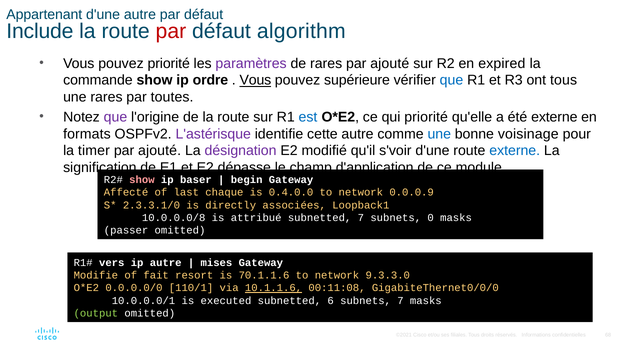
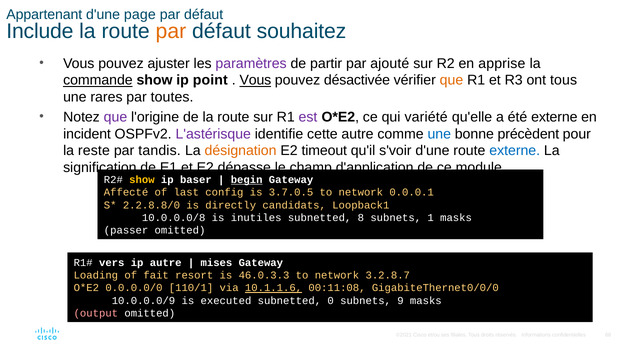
d'une autre: autre -> page (140, 15)
par colour: red -> orange (171, 31)
algorithm: algorithm -> souhaitez (302, 31)
pouvez priorité: priorité -> ajuster (169, 63)
de rares: rares -> partir (326, 63)
expired: expired -> apprise (502, 63)
commande underline: none -> present (98, 80)
ordre: ordre -> point (210, 80)
supérieure: supérieure -> désactivée (357, 80)
que colour: blue -> orange (451, 80)
est colour: blue -> purple (308, 117)
qui priorité: priorité -> variété (426, 117)
formats: formats -> incident (87, 134)
voisinage: voisinage -> précèdent (528, 134)
timer: timer -> reste (94, 151)
ajouté: ajouté -> tandis (160, 151)
désignation colour: purple -> orange (241, 151)
modifié: modifié -> timeout (324, 151)
show colour: pink -> yellow (142, 180)
begin underline: none -> present (247, 180)
chaque: chaque -> config (224, 193)
0.4.0.0: 0.4.0.0 -> 3.7.0.5 (291, 193)
0.0.0.9: 0.0.0.9 -> 0.0.0.1 (412, 193)
2.3.3.1/0: 2.3.3.1/0 -> 2.2.8.8/0 (151, 205)
associées: associées -> candidats (294, 205)
attribué: attribué -> inutiles (256, 218)
subnetted 7: 7 -> 8 (361, 218)
0: 0 -> 1 (431, 218)
Modifie: Modifie -> Loading (96, 275)
70.1.1.6: 70.1.1.6 -> 46.0.3.3 (264, 275)
9.3.3.0: 9.3.3.0 -> 3.2.8.7 (388, 275)
10.0.0.0/1: 10.0.0.0/1 -> 10.0.0.0/9 (143, 301)
6: 6 -> 0 (331, 301)
subnets 7: 7 -> 9 (400, 301)
output colour: light green -> pink (96, 314)
